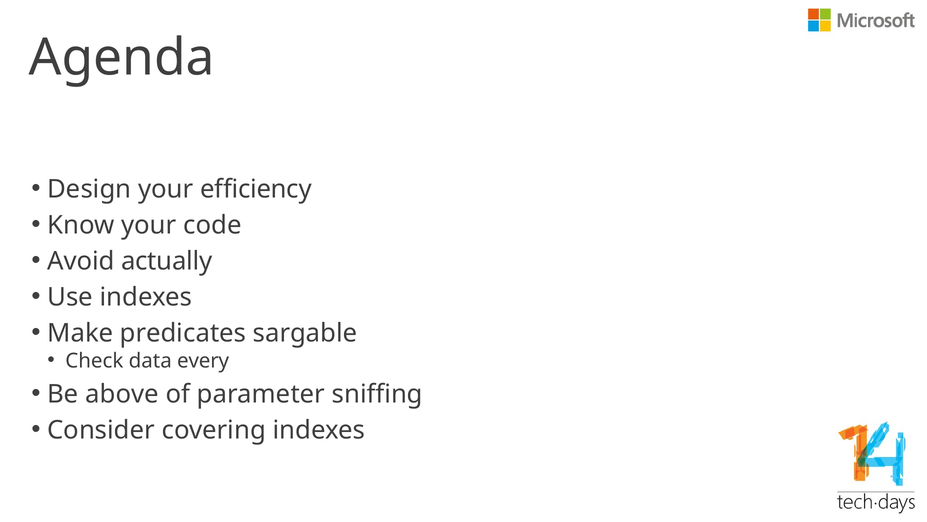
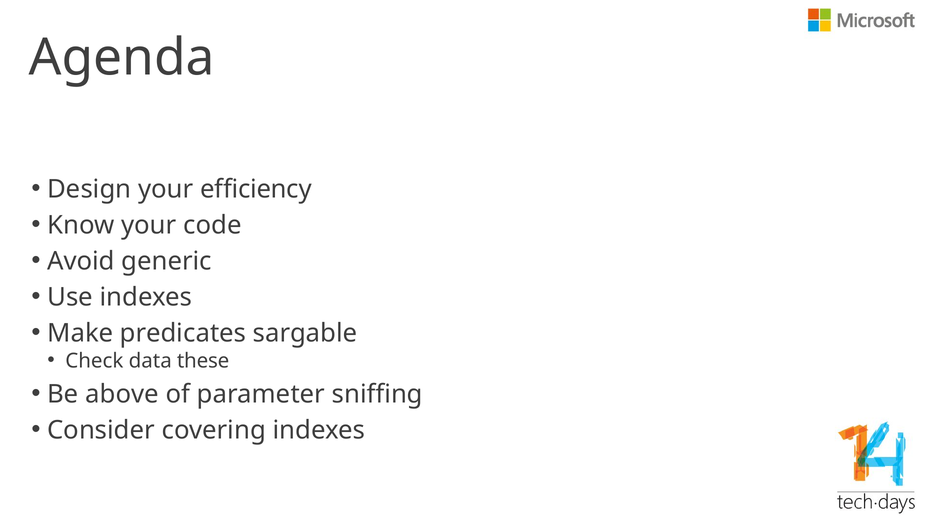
actually: actually -> generic (167, 261)
every: every -> these (203, 360)
